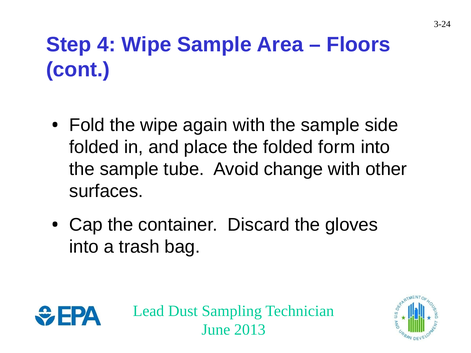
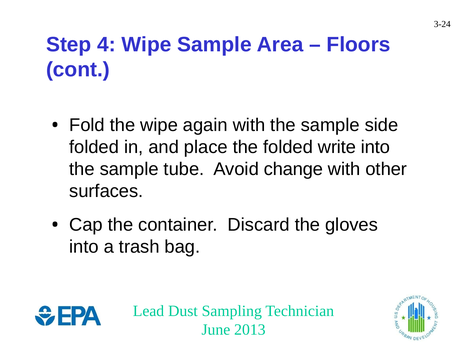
form: form -> write (337, 147)
